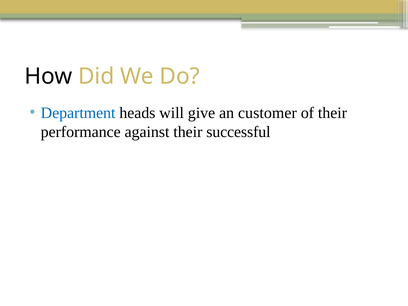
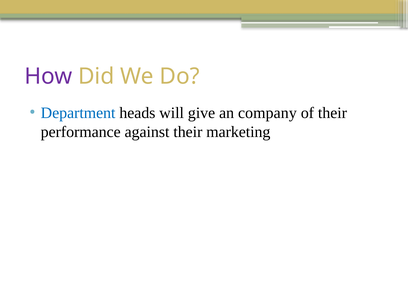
How colour: black -> purple (48, 76)
customer: customer -> company (267, 113)
successful: successful -> marketing (238, 132)
